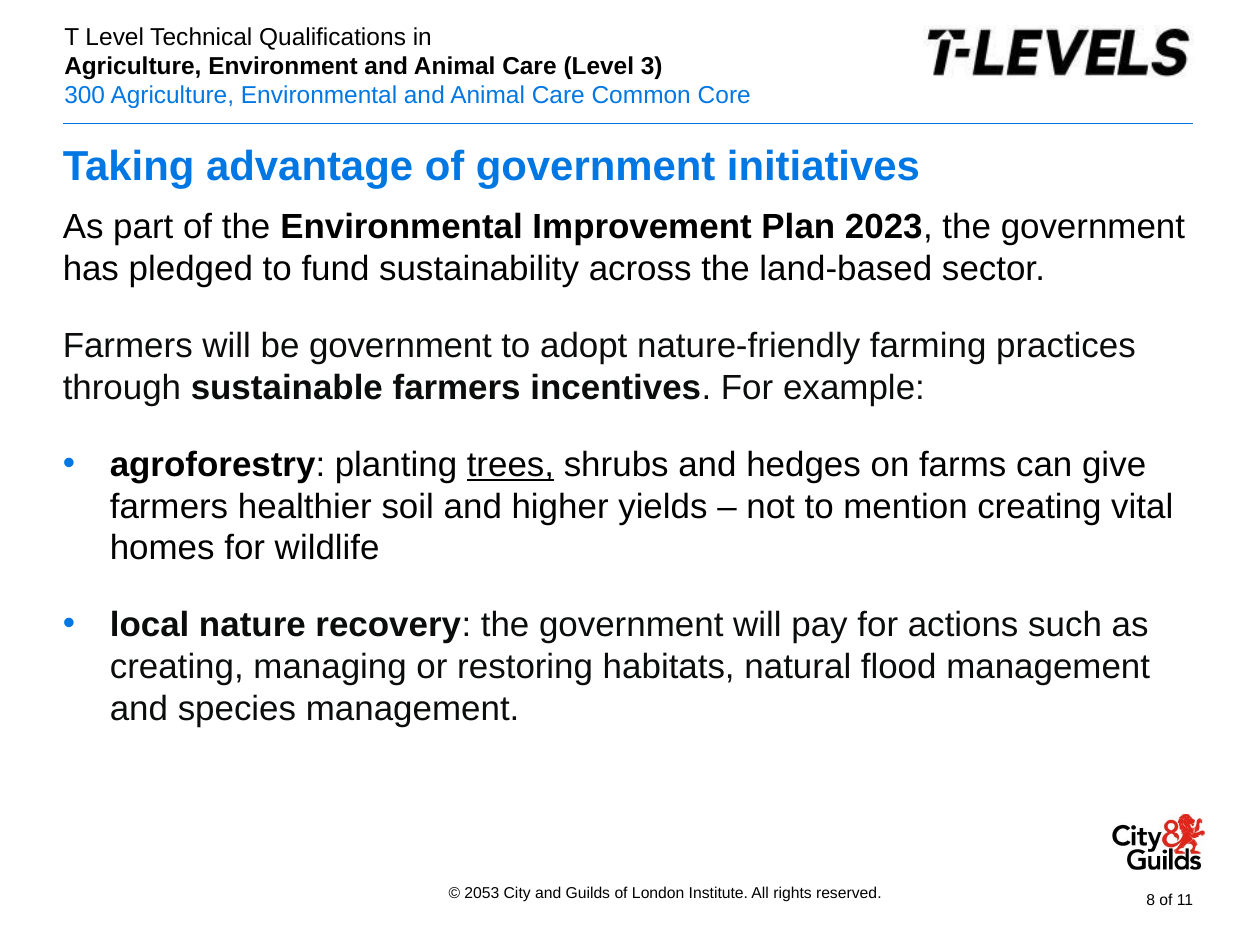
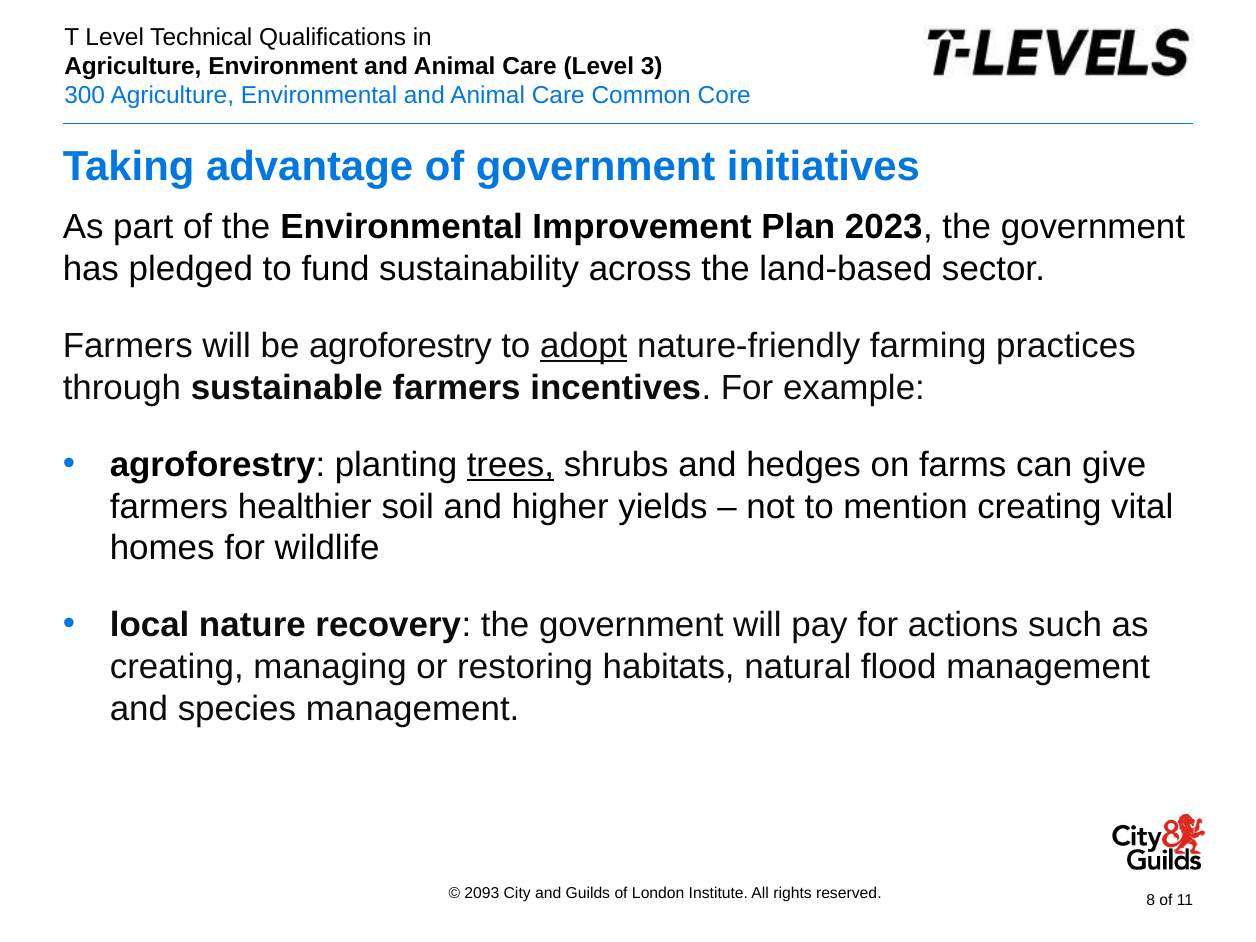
be government: government -> agroforestry (401, 346)
adopt underline: none -> present (584, 346)
2053: 2053 -> 2093 (482, 893)
